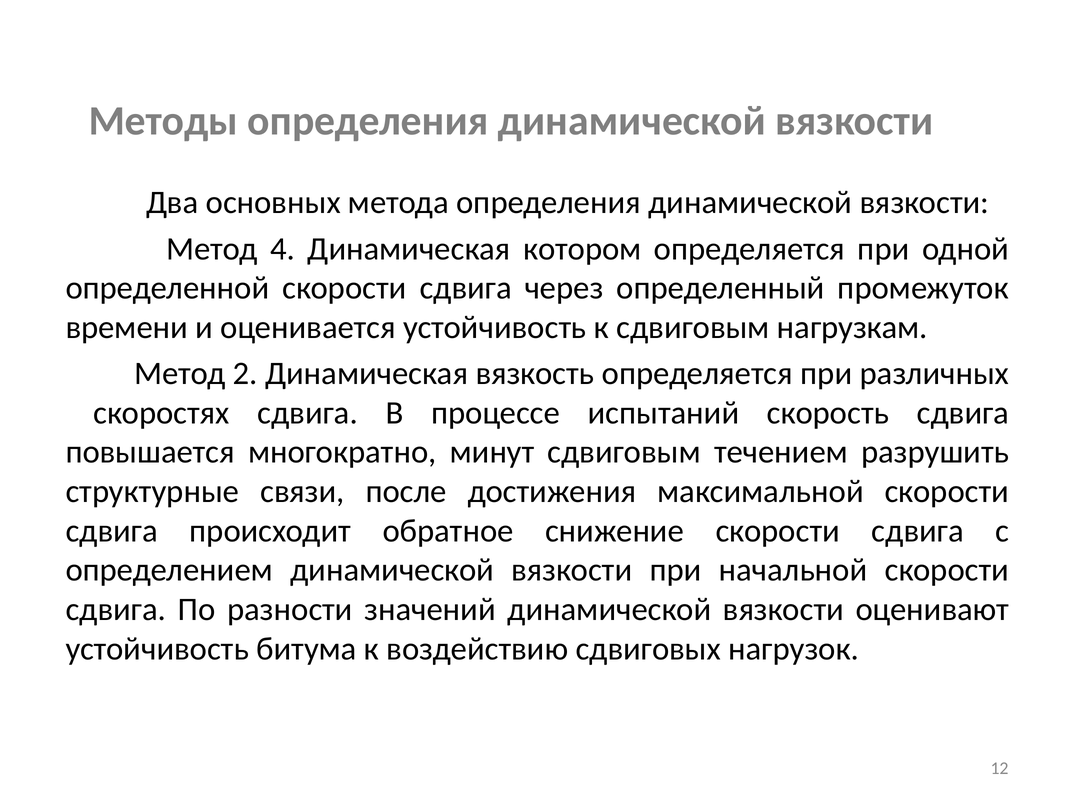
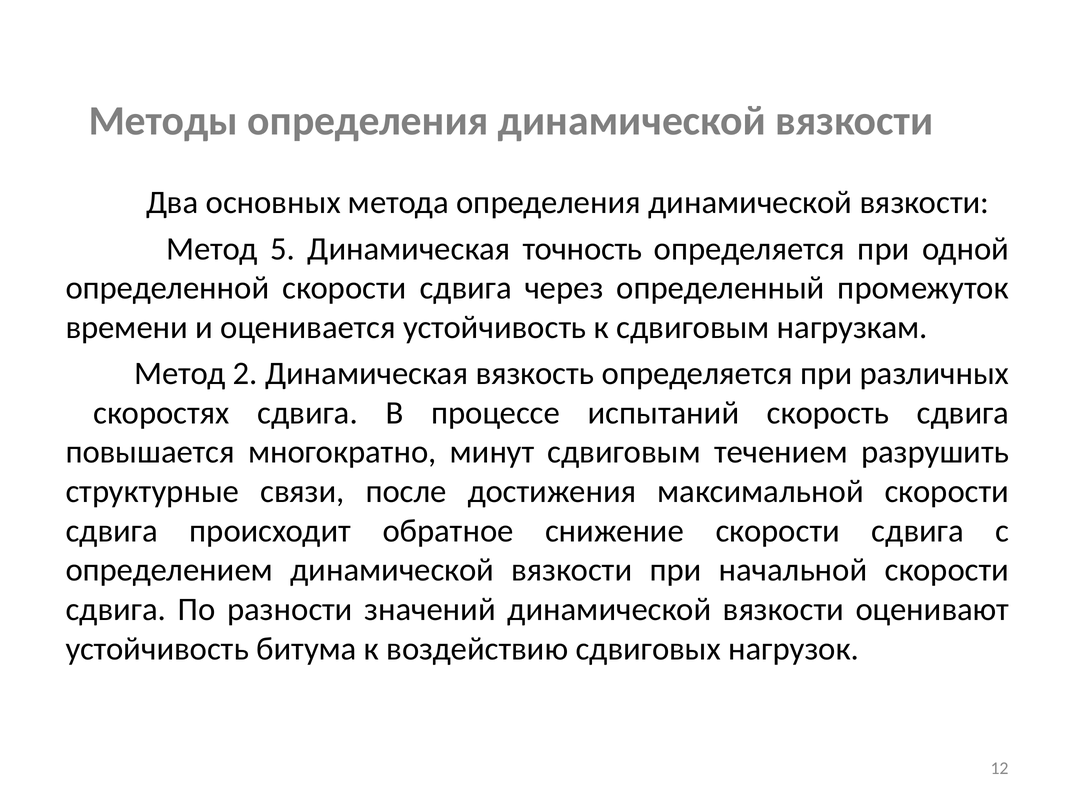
4: 4 -> 5 (282, 249)
котором: котором -> точность (582, 249)
